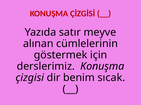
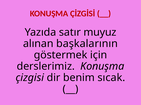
meyve: meyve -> muyuz (100, 32)
cümlelerinin: cümlelerinin -> başkalarının (87, 44)
